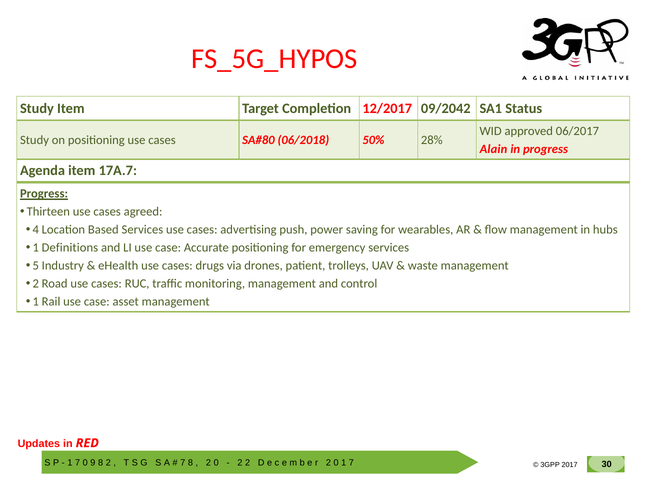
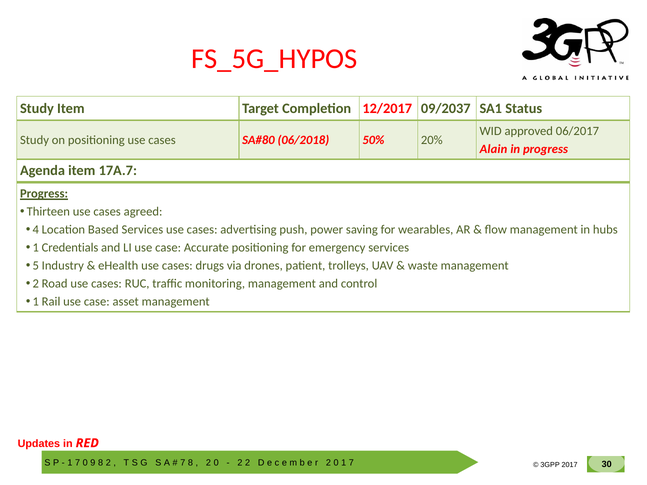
09/2042: 09/2042 -> 09/2037 (446, 109)
28%: 28% -> 20% (432, 140)
Definitions: Definitions -> Credentials (70, 248)
